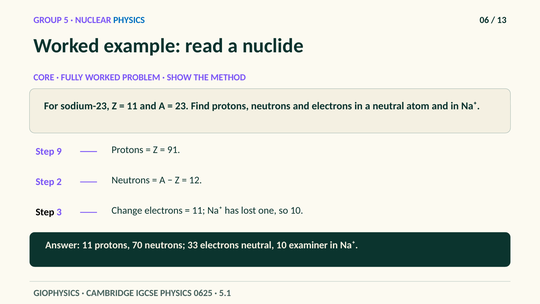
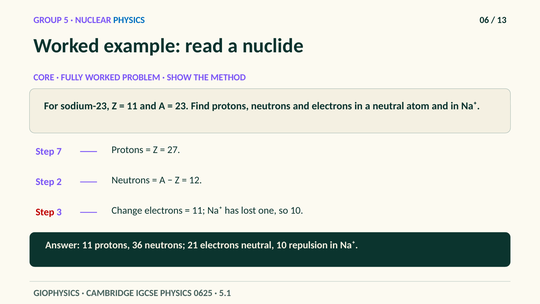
9: 9 -> 7 (59, 151)
91: 91 -> 27 (174, 150)
Step colour: black -> red (45, 212)
70: 70 -> 36 (137, 245)
33: 33 -> 21 (193, 245)
examiner: examiner -> repulsion (308, 245)
